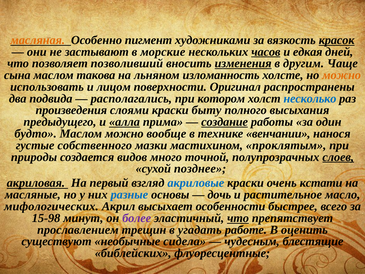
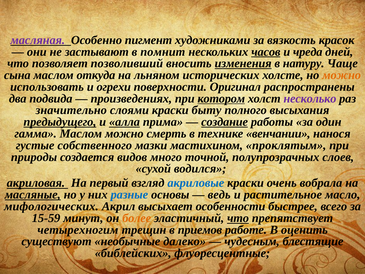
масляная colour: orange -> purple (38, 40)
красок underline: present -> none (337, 40)
морские: морские -> помнит (163, 52)
едкая: едкая -> чреда (308, 52)
другим: другим -> натуру (304, 63)
такова: такова -> откуда (96, 75)
изломанность: изломанность -> исторических (221, 75)
лицом: лицом -> огрехи (114, 87)
располагались: располагались -> произведениях (131, 98)
котором underline: none -> present (221, 98)
несколько colour: blue -> purple (310, 98)
произведения: произведения -> значительно (71, 110)
предыдущего underline: none -> present (60, 122)
будто: будто -> гамма (36, 133)
вообще: вообще -> смерть (166, 133)
слоев underline: present -> none (338, 157)
позднее: позднее -> водился (200, 169)
кстати: кстати -> вобрала (321, 183)
масляные underline: none -> present (33, 194)
дочь: дочь -> ведь (219, 194)
15-98: 15-98 -> 15-59 (46, 218)
более colour: purple -> orange (137, 218)
прославлением: прославлением -> четырехногим (78, 230)
угадать: угадать -> приемов (200, 230)
сидела: сидела -> далеко (185, 241)
